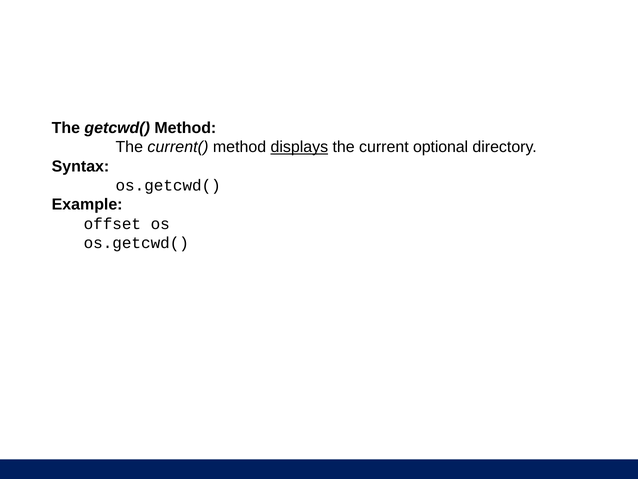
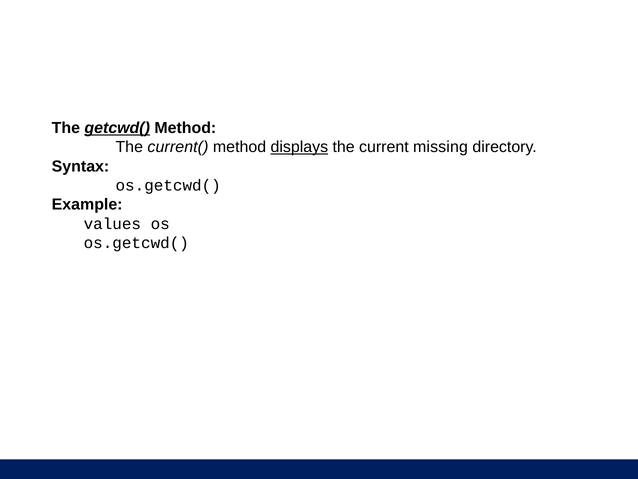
getcwd( underline: none -> present (117, 128)
optional: optional -> missing (440, 147)
offset: offset -> values (112, 224)
